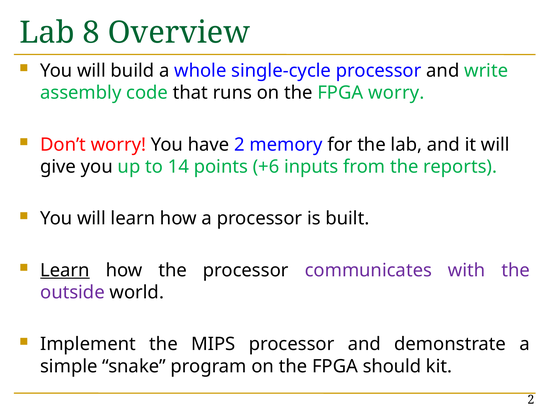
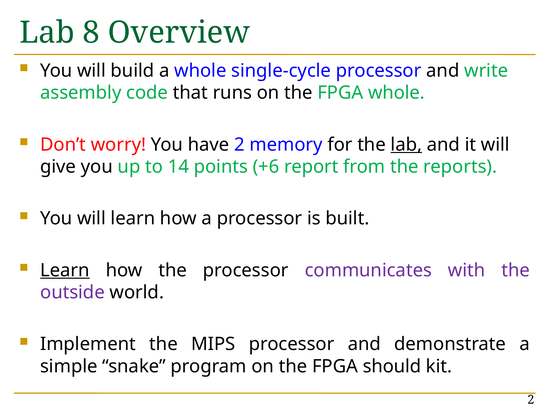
FPGA worry: worry -> whole (397, 93)
lab underline: none -> present (406, 144)
inputs: inputs -> report (311, 167)
